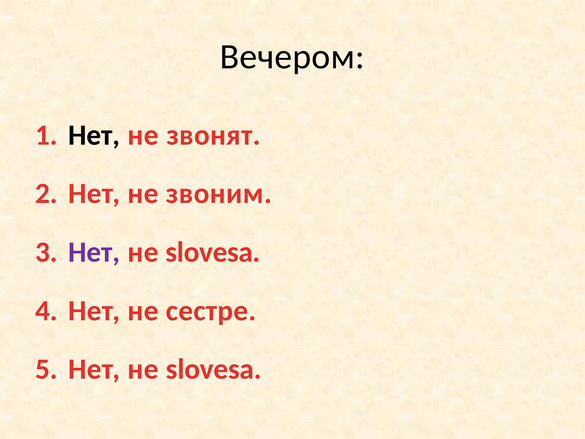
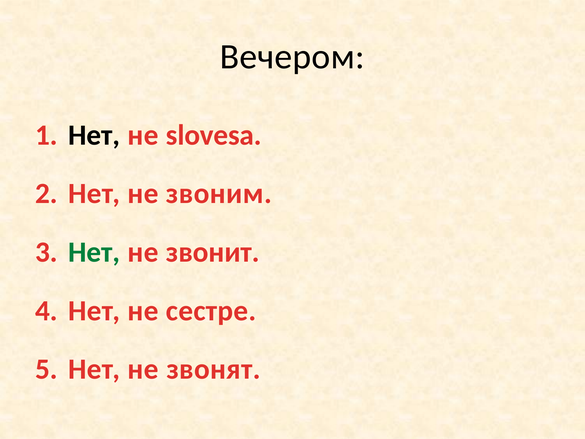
звонят: звонят -> slovesa (214, 135)
Нет colour: purple -> green (94, 252)
slovesa: slovesa -> звонит (213, 252)
slovesa: slovesa -> звонят (214, 369)
